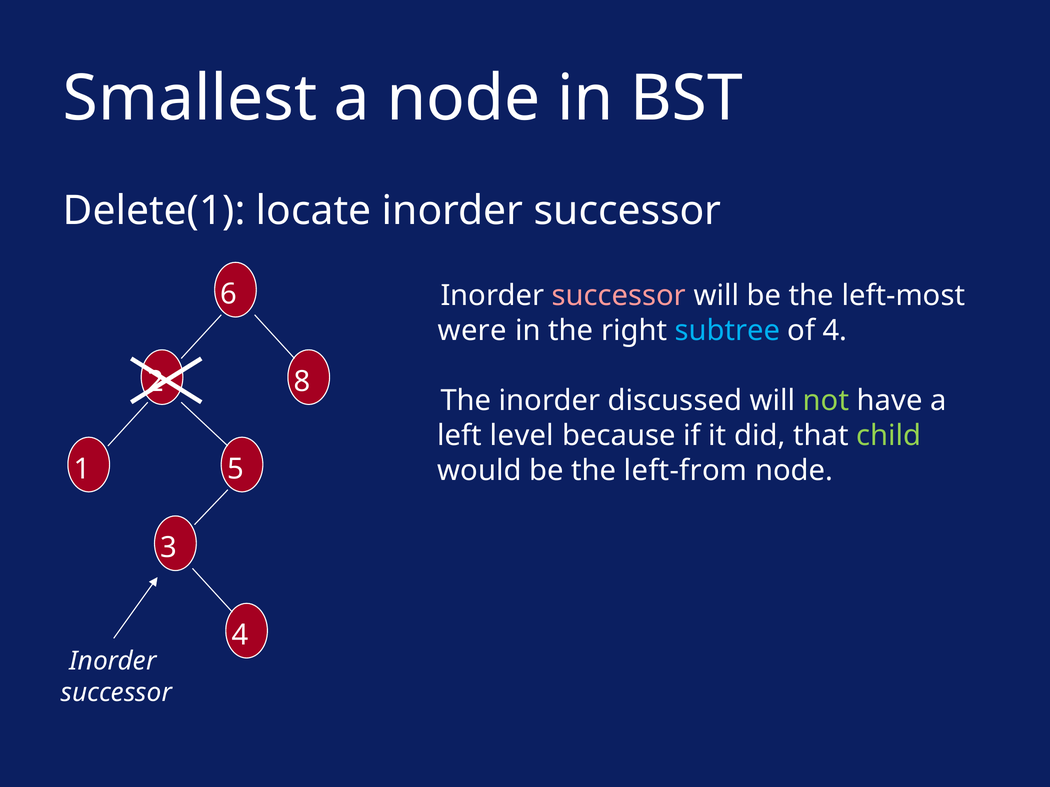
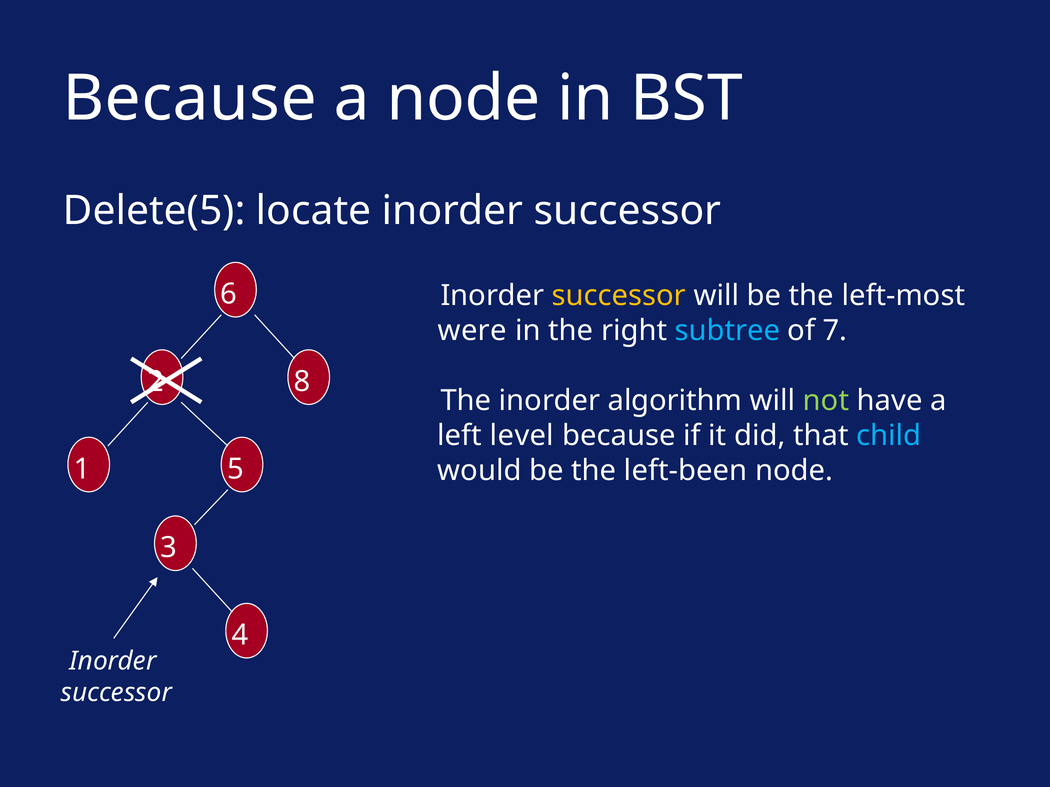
Smallest: Smallest -> Because (190, 99)
Delete(1: Delete(1 -> Delete(5 (154, 211)
successor colour: pink -> yellow (619, 296)
of 4: 4 -> 7 (835, 331)
discussed: discussed -> algorithm (675, 401)
child colour: light green -> light blue (889, 436)
left-from: left-from -> left-been (686, 471)
